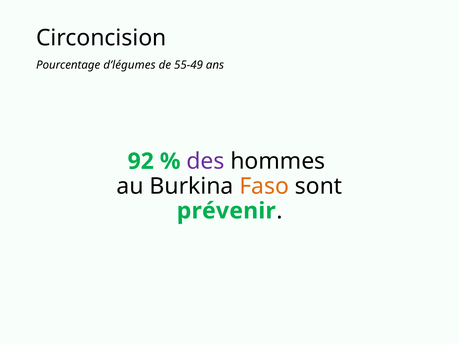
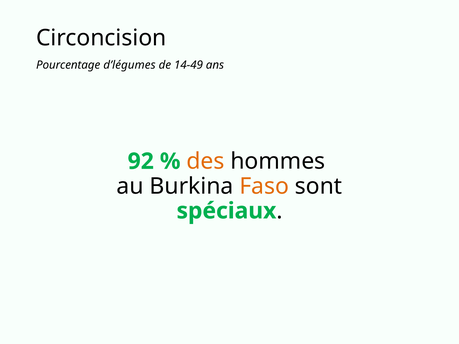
55-49: 55-49 -> 14-49 (188, 65)
des colour: purple -> orange (205, 161)
prévenir: prévenir -> spéciaux (226, 211)
